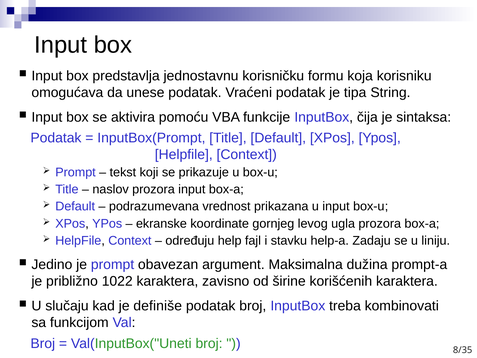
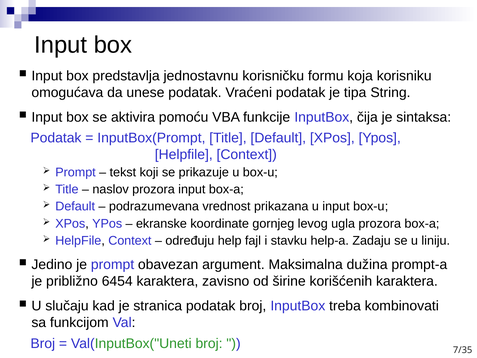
1022: 1022 -> 6454 (117, 281)
definiše: definiše -> stranica (158, 306)
8/35: 8/35 -> 7/35 (463, 350)
